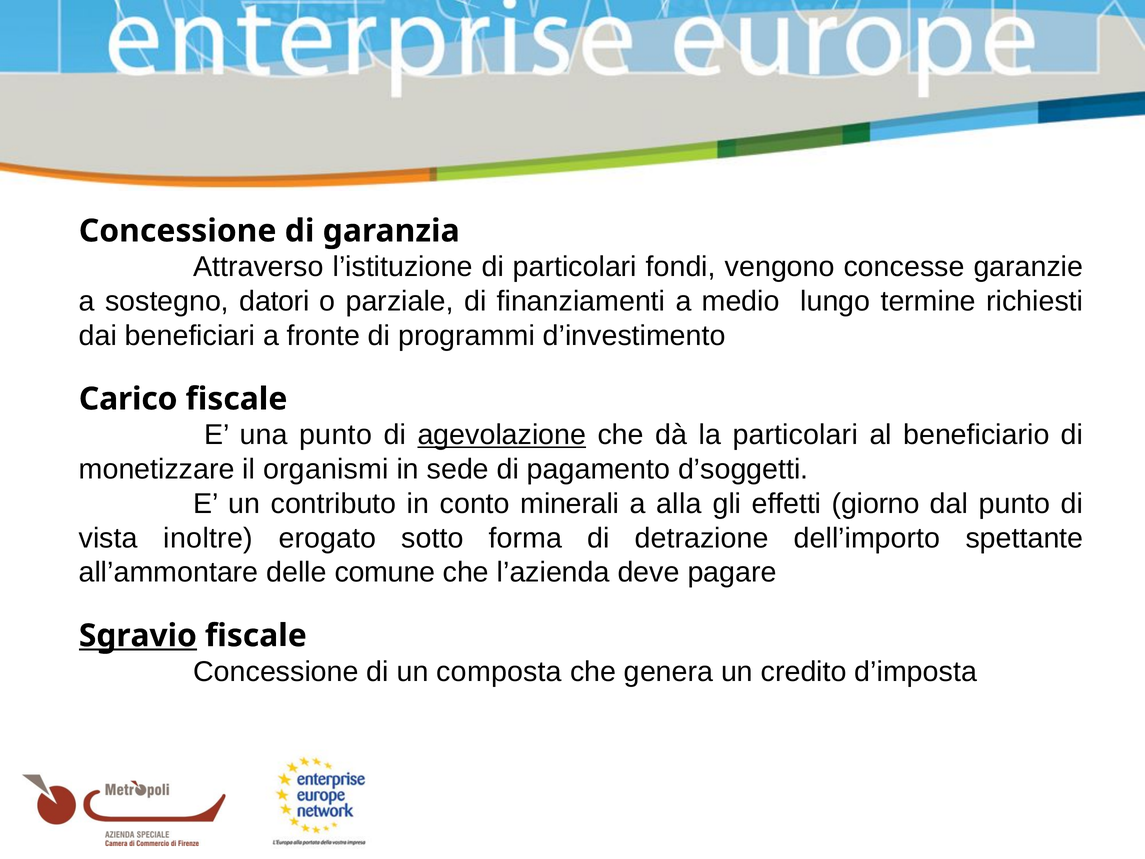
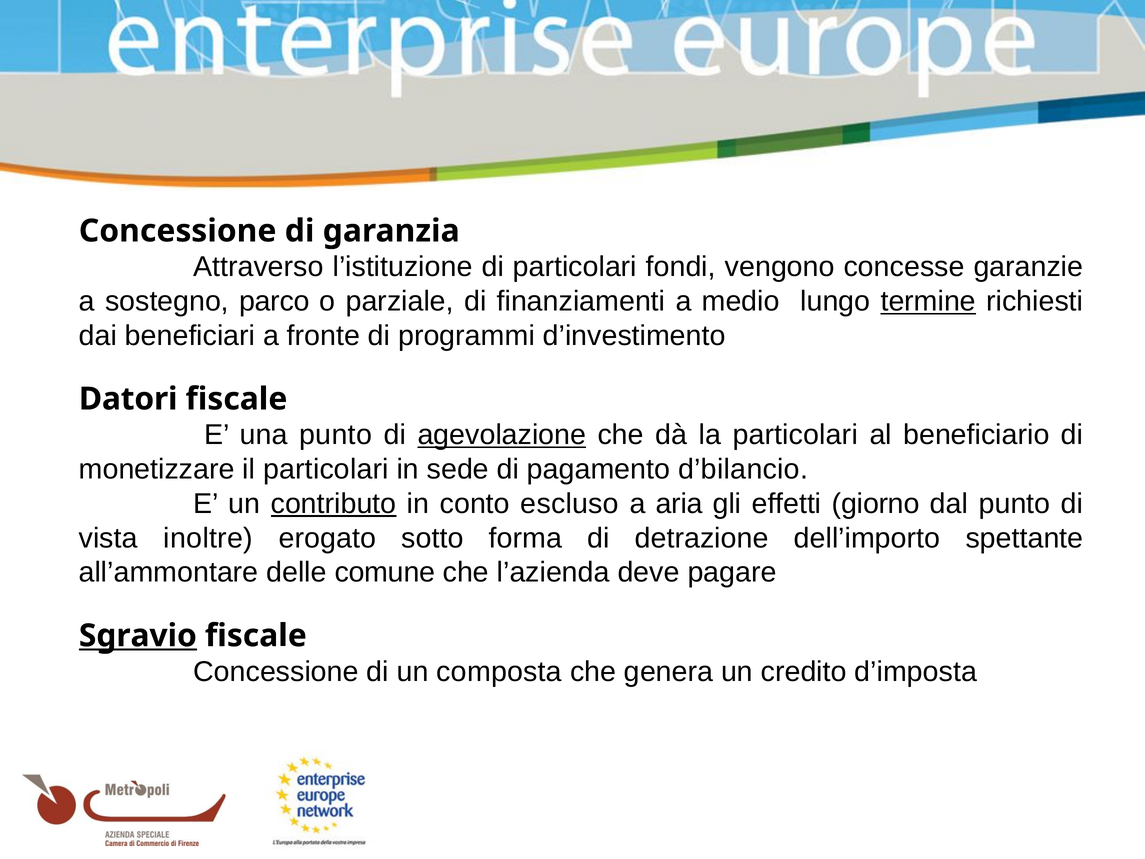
datori: datori -> parco (274, 301)
termine underline: none -> present (928, 301)
Carico: Carico -> Datori (128, 399)
il organismi: organismi -> particolari (326, 469)
d’soggetti: d’soggetti -> d’bilancio (743, 469)
contributo underline: none -> present (334, 504)
minerali: minerali -> escluso (570, 504)
alla: alla -> aria (679, 504)
